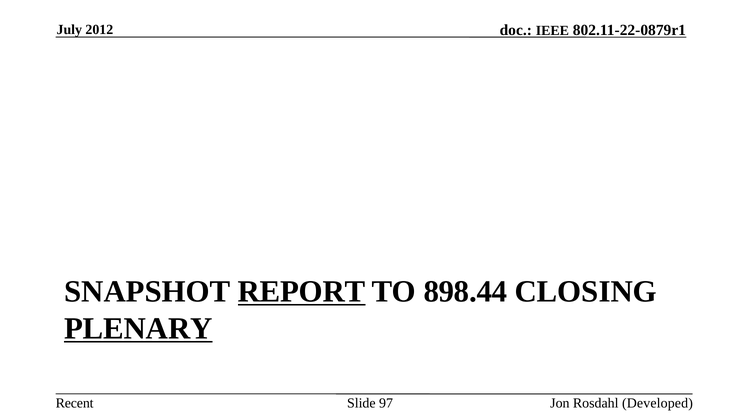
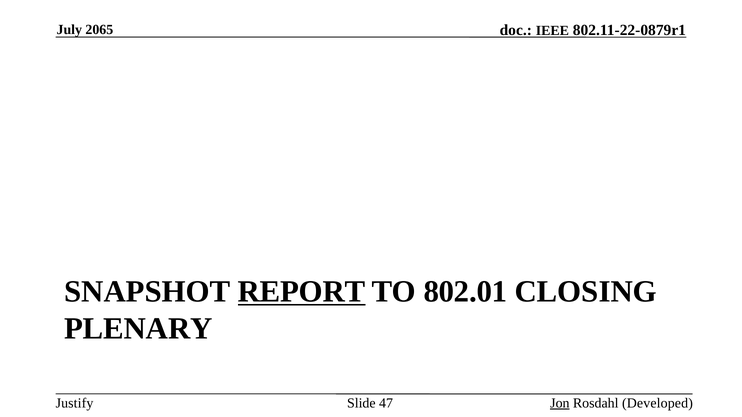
2012: 2012 -> 2065 (99, 29)
898.44: 898.44 -> 802.01 (465, 292)
PLENARY underline: present -> none (138, 329)
Recent: Recent -> Justify (75, 403)
97: 97 -> 47 (386, 403)
Jon underline: none -> present (560, 403)
